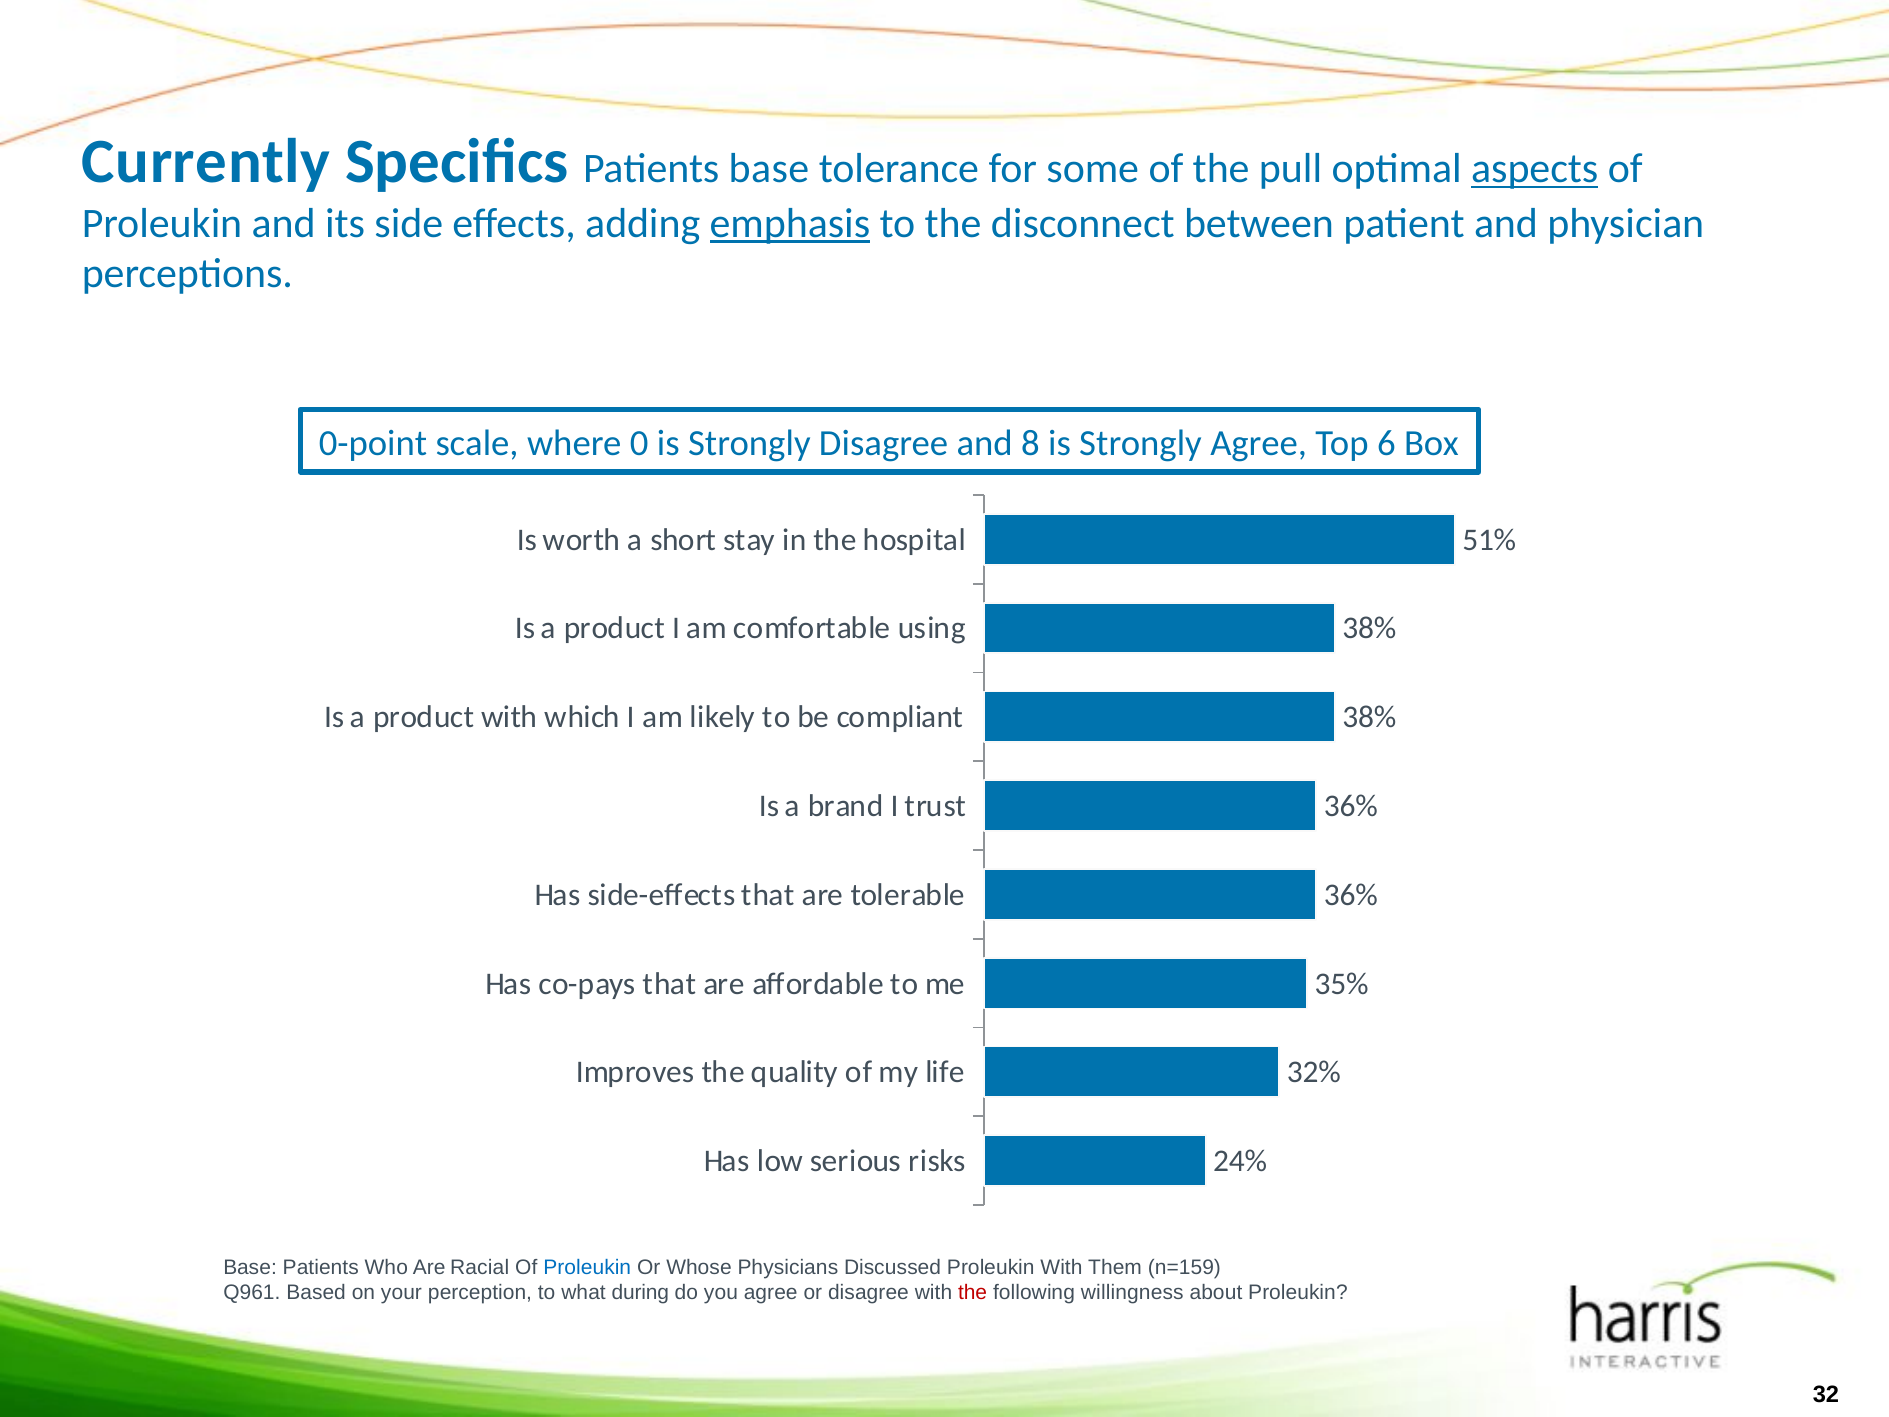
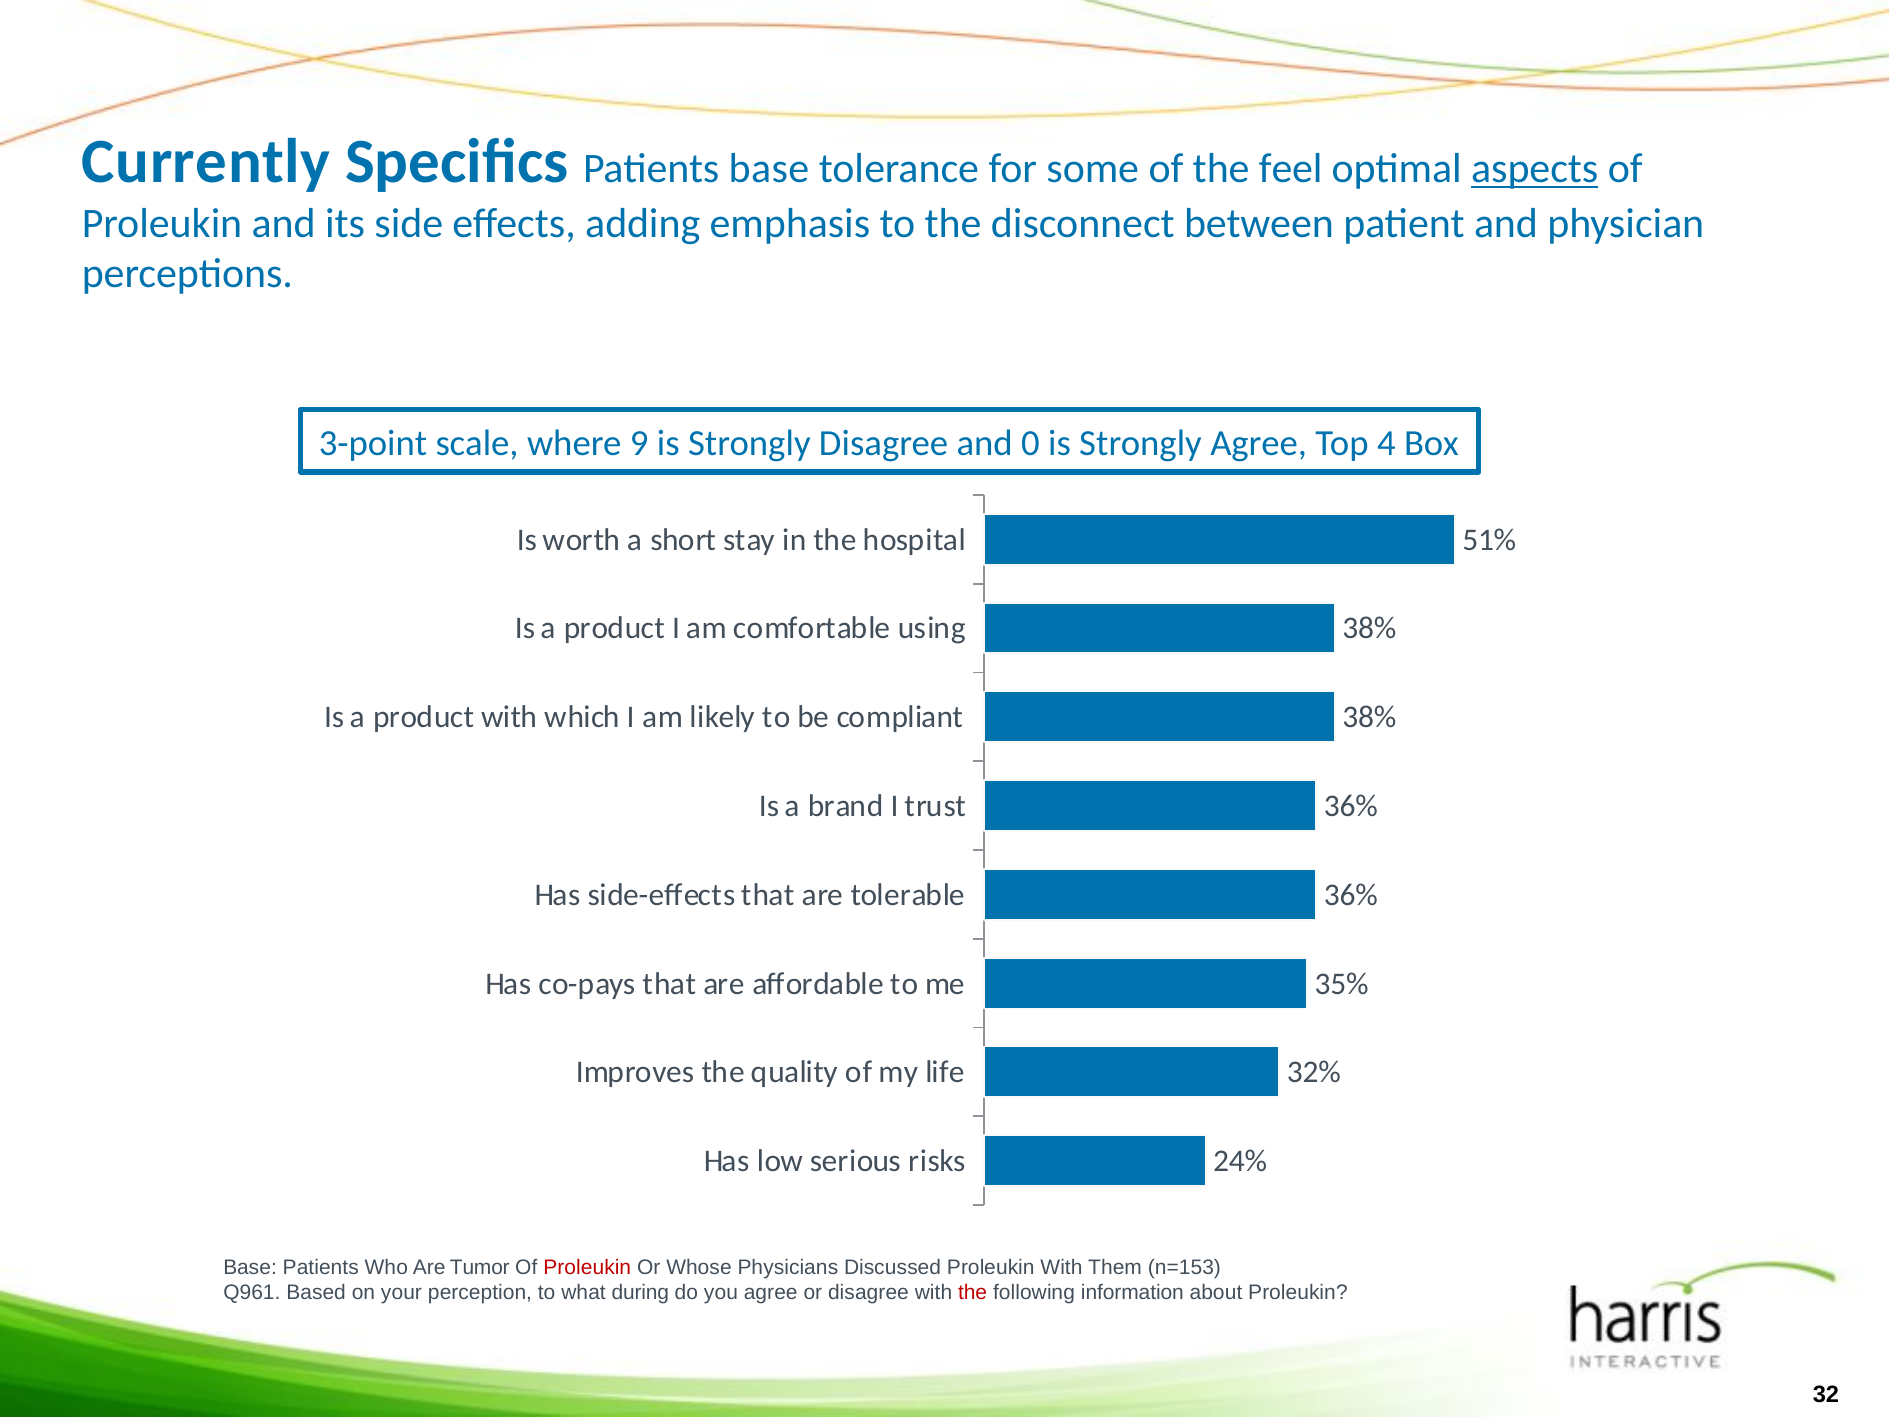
pull: pull -> feel (1291, 169)
emphasis underline: present -> none (790, 223)
0-point: 0-point -> 3-point (373, 443)
0: 0 -> 9 (639, 443)
8: 8 -> 0 (1030, 443)
6: 6 -> 4 (1386, 443)
Racial: Racial -> Tumor (480, 1267)
Proleukin colour: blue -> red (587, 1267)
n=159: n=159 -> n=153 (1184, 1267)
willingness: willingness -> information (1132, 1292)
